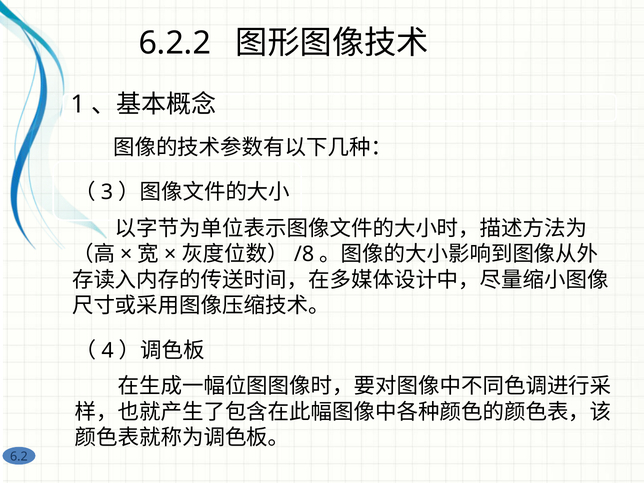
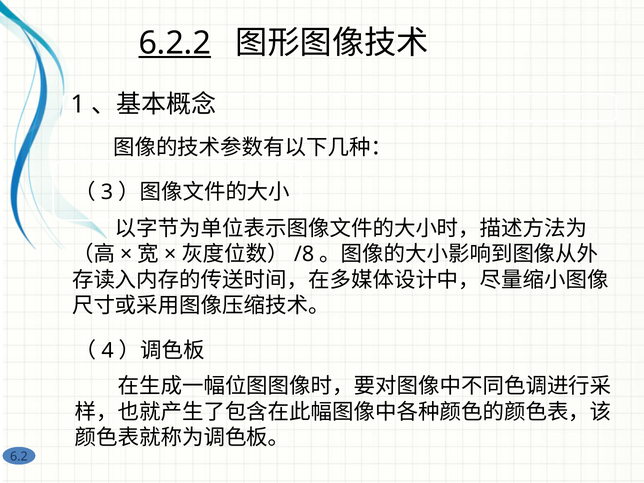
6.2.2 underline: none -> present (175, 43)
